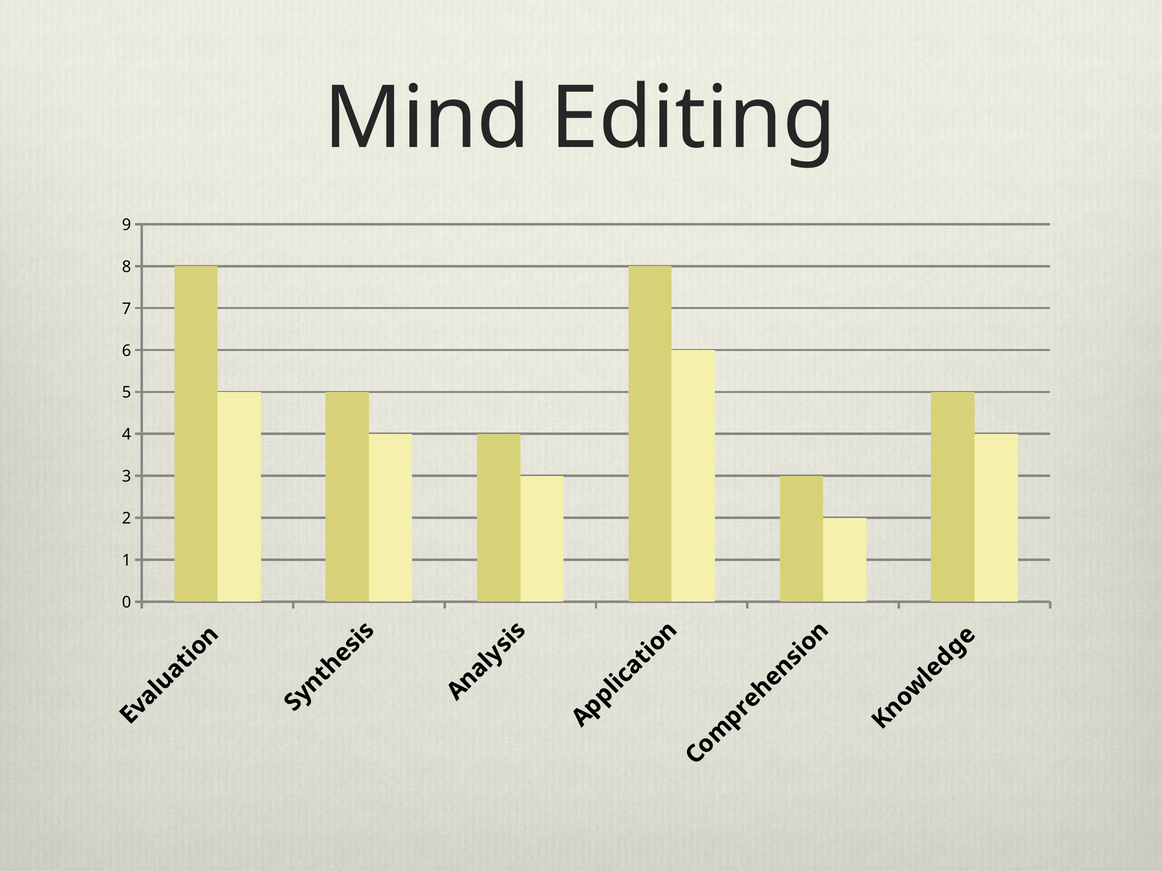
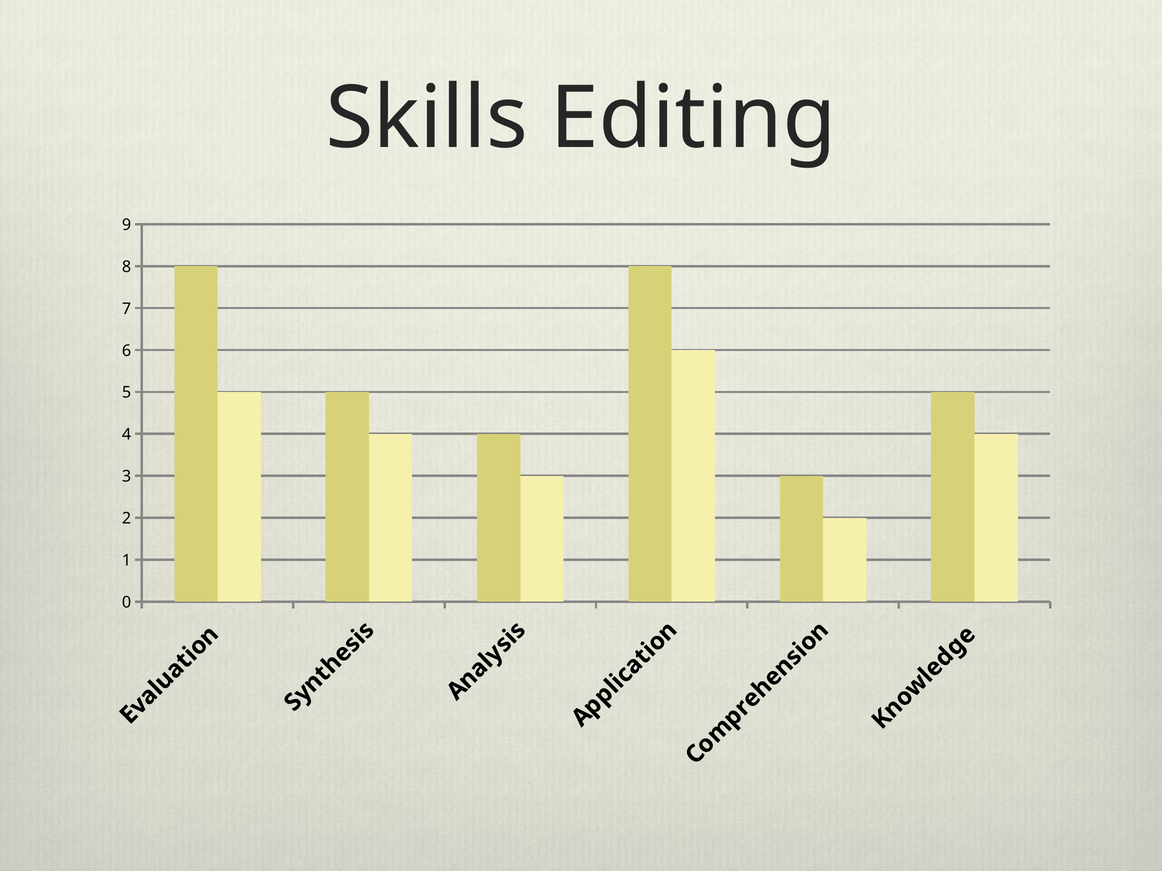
Mind: Mind -> Skills (427, 119)
